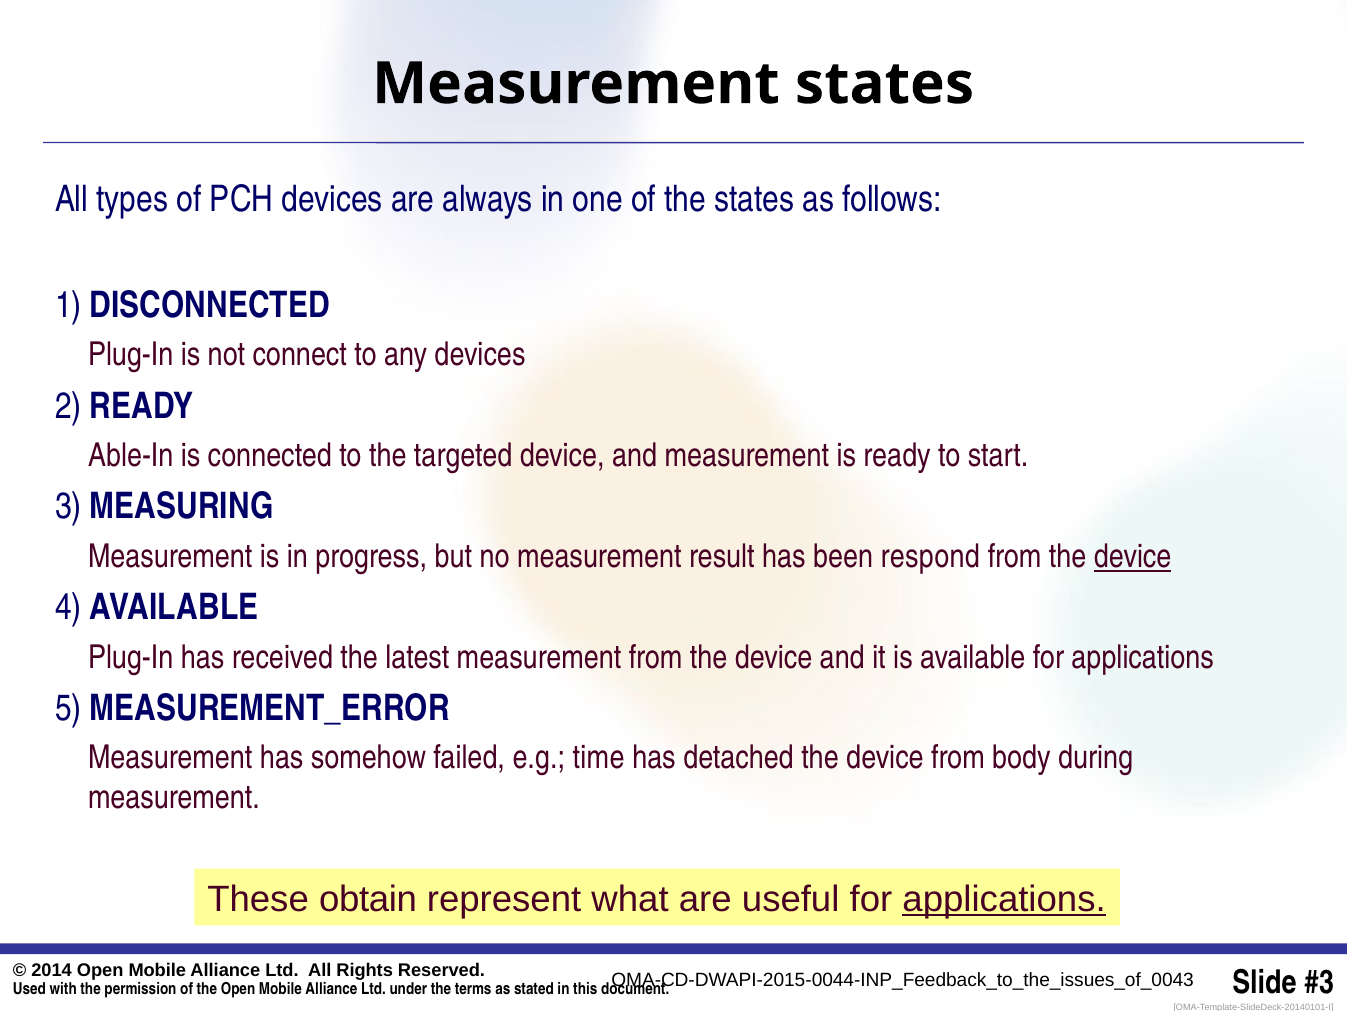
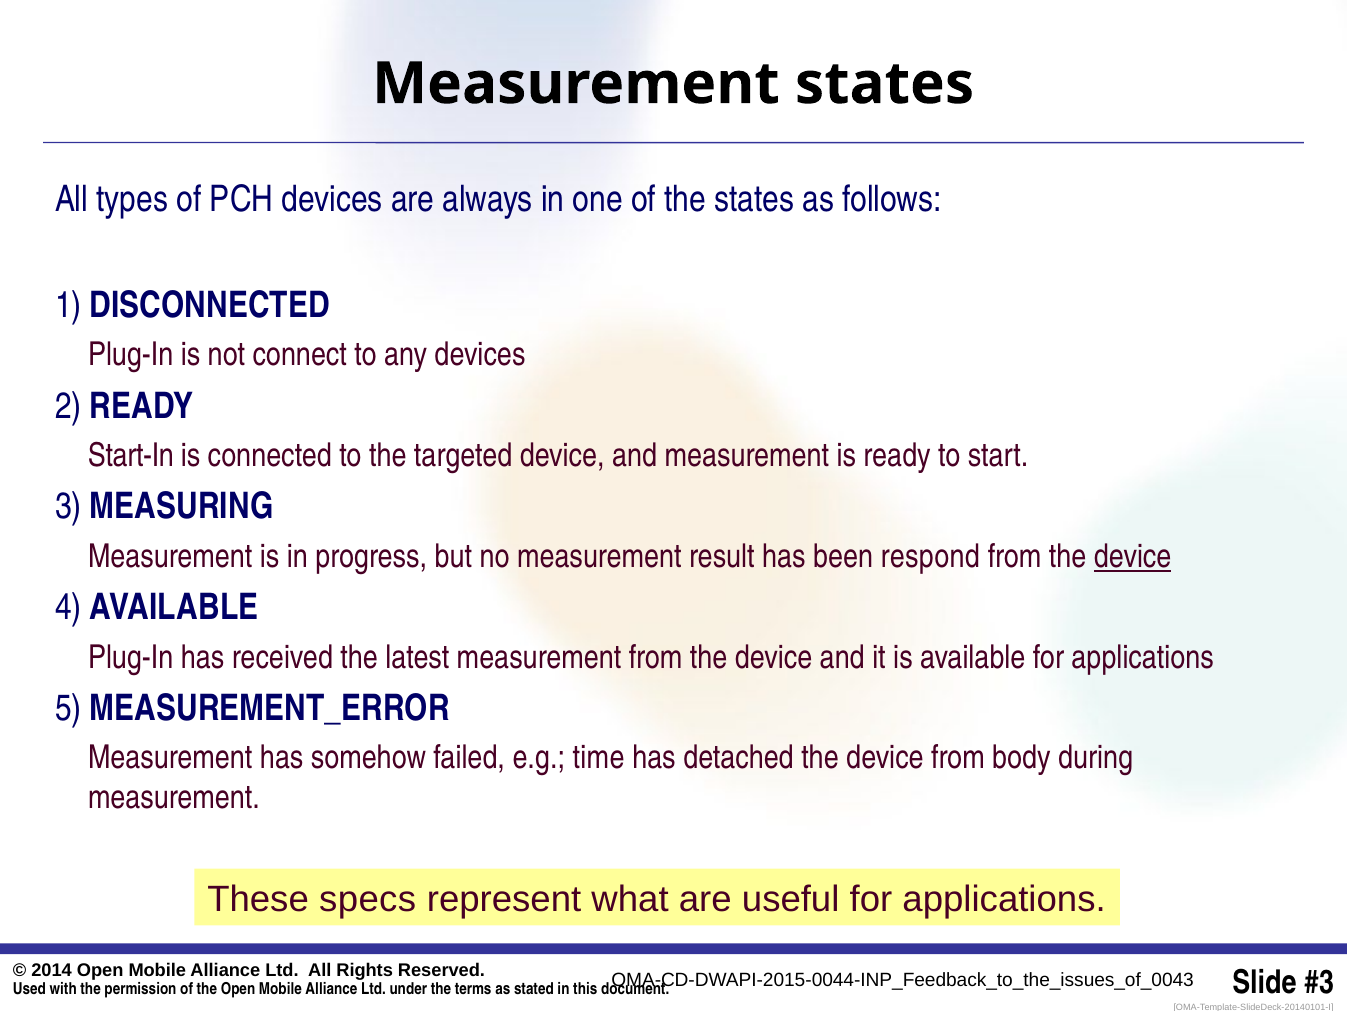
Able-In: Able-In -> Start-In (131, 455)
obtain: obtain -> specs (368, 899)
applications underline: present -> none (1004, 899)
